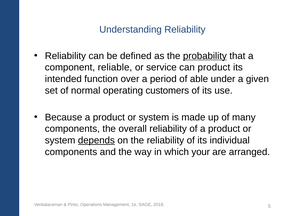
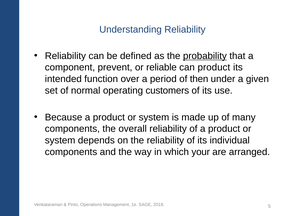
reliable: reliable -> prevent (115, 67)
service: service -> reliable (161, 67)
able: able -> then (199, 79)
depends underline: present -> none (96, 140)
